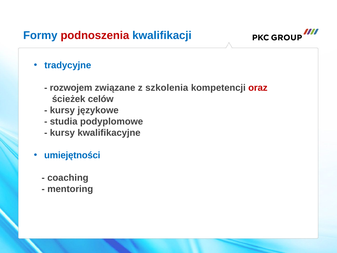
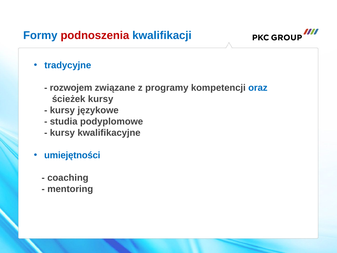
szkolenia: szkolenia -> programy (167, 88)
oraz colour: red -> blue (258, 88)
ścieżek celów: celów -> kursy (101, 99)
